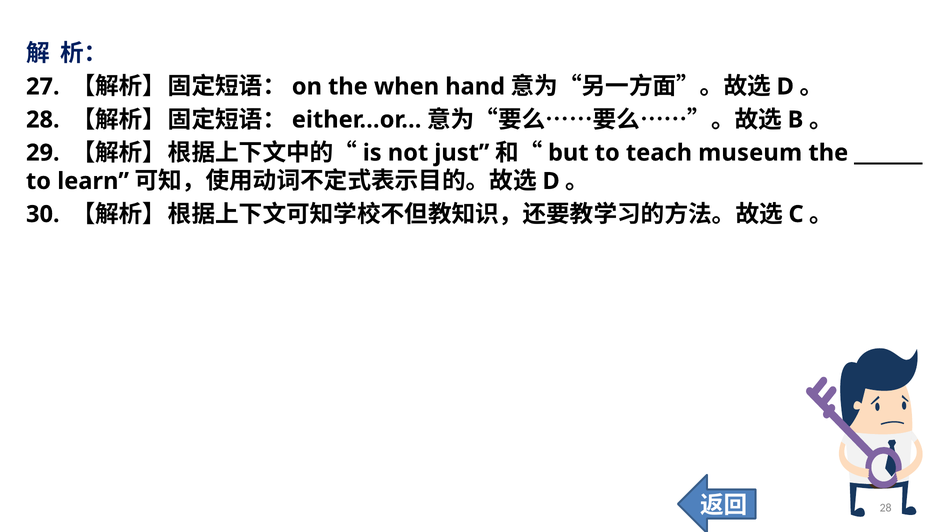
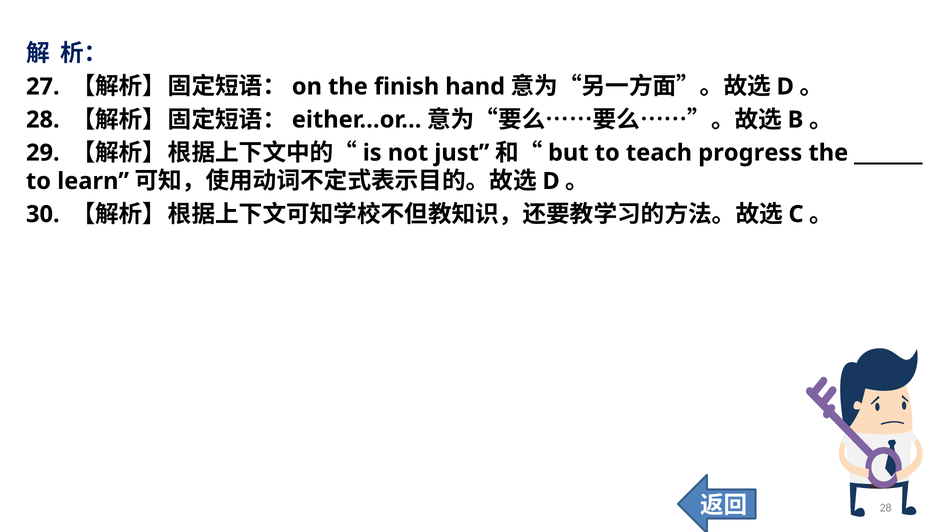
when: when -> finish (407, 87)
museum: museum -> progress (750, 153)
